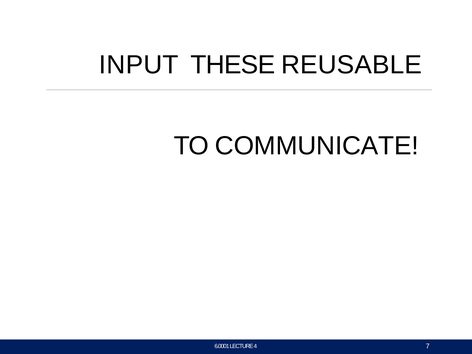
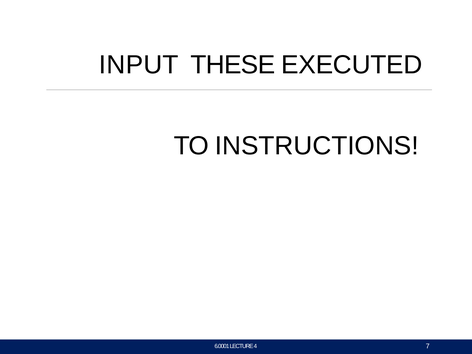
REUSABLE: REUSABLE -> EXECUTED (352, 65)
COMMUNICATE: COMMUNICATE -> INSTRUCTIONS (317, 146)
